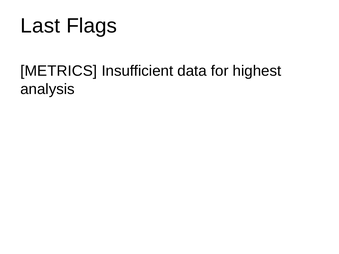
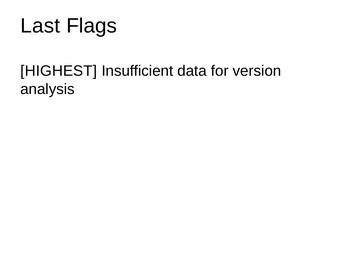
METRICS: METRICS -> HIGHEST (59, 71)
highest: highest -> version (257, 71)
